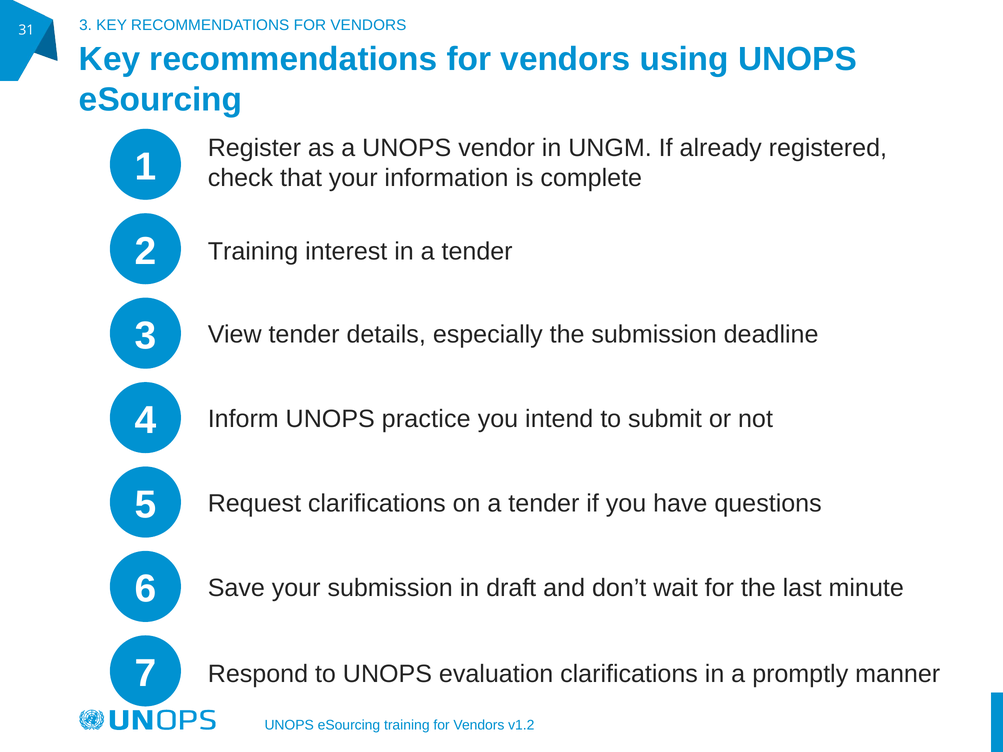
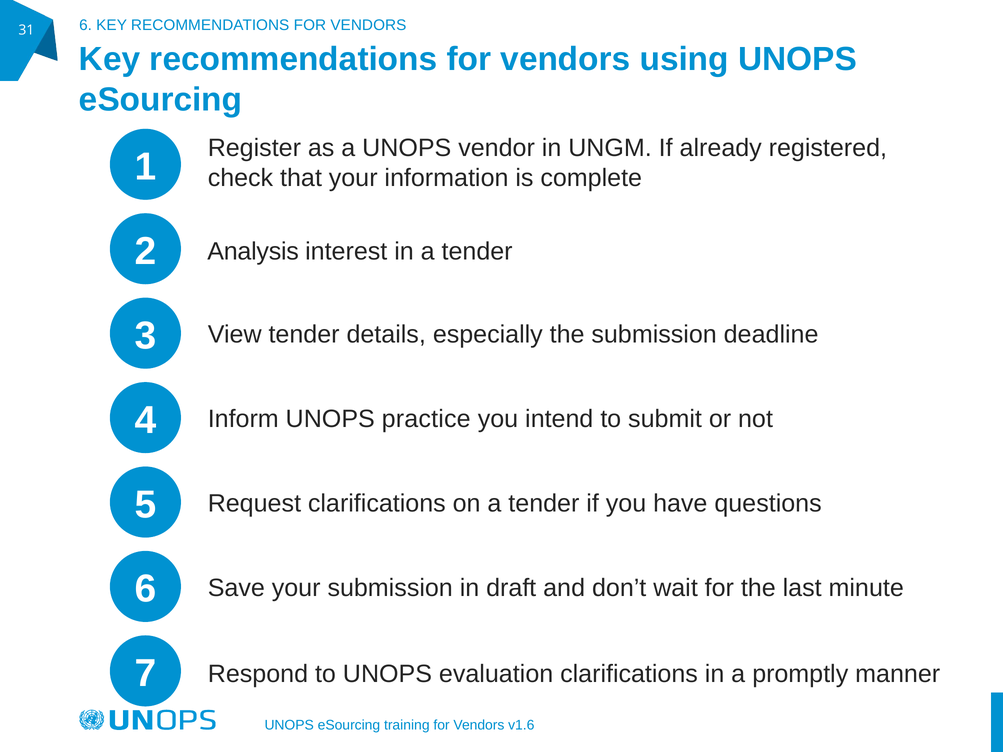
31 3: 3 -> 6 (86, 25)
Training: Training -> Analysis (253, 251)
v1.2: v1.2 -> v1.6 (521, 725)
